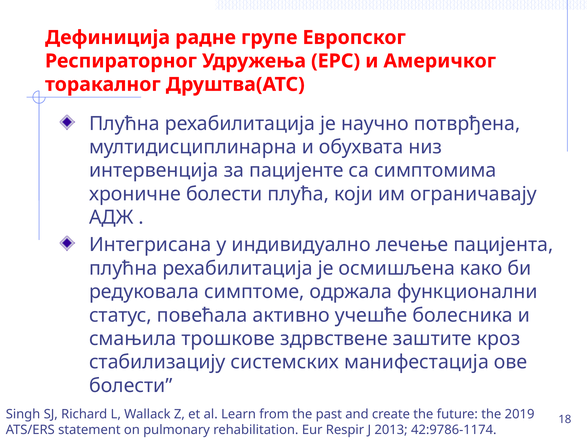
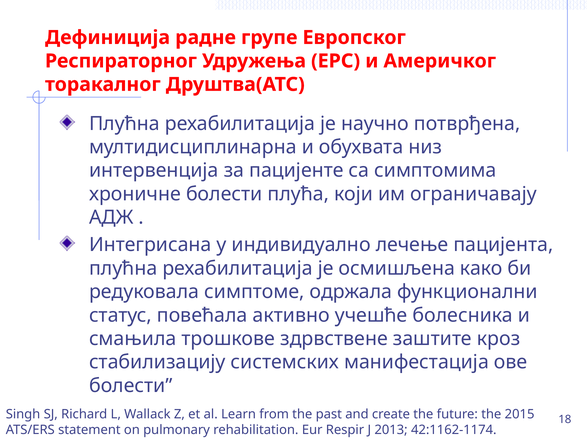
2019: 2019 -> 2015 (520, 414)
42:9786-1174: 42:9786-1174 -> 42:1162-1174 (454, 430)
